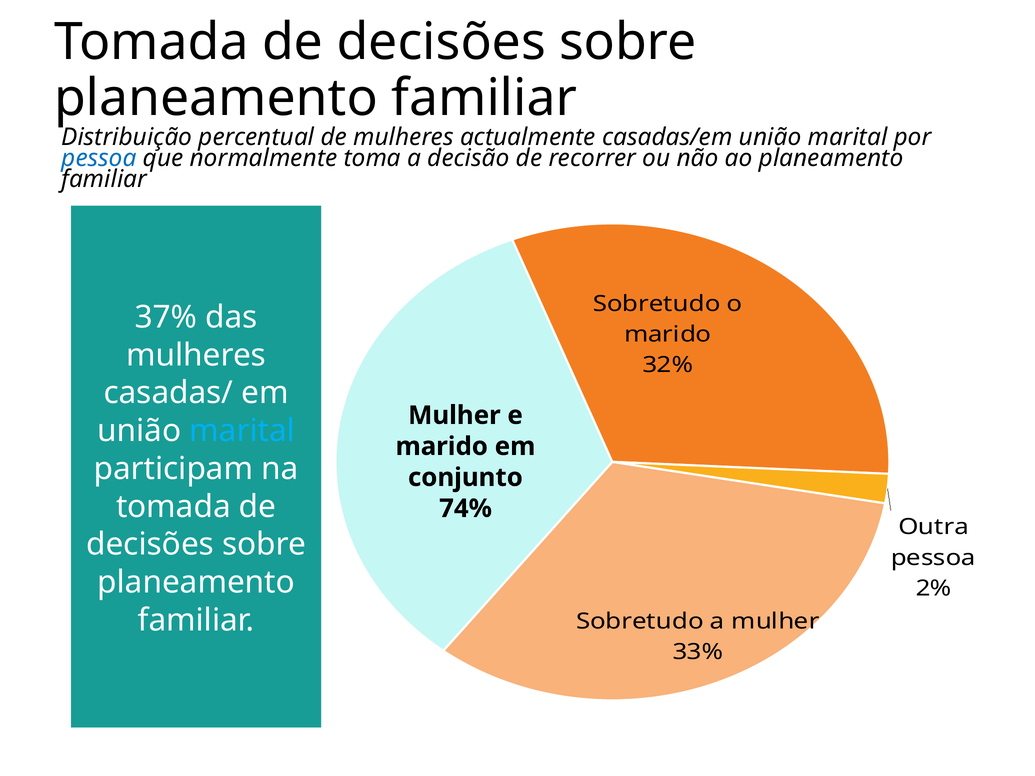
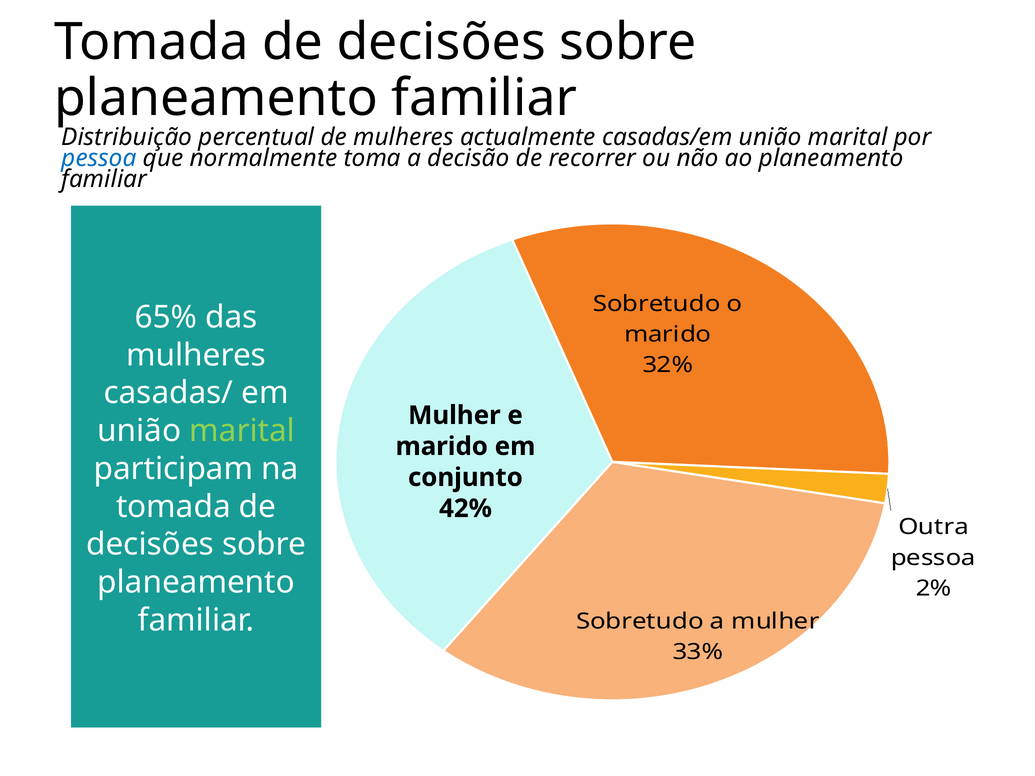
37%: 37% -> 65% (166, 317)
marital colour: light blue -> light green (242, 431)
74%: 74% -> 42% (466, 509)
